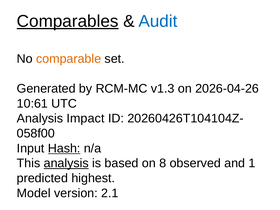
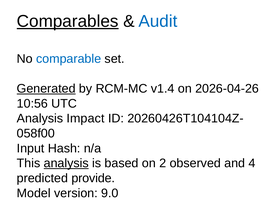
comparable colour: orange -> blue (69, 59)
Generated underline: none -> present (46, 89)
v1.3: v1.3 -> v1.4 (163, 89)
10:61: 10:61 -> 10:56 (32, 104)
Hash underline: present -> none (64, 148)
8: 8 -> 2 (163, 163)
1: 1 -> 4 (252, 163)
highest: highest -> provide (93, 178)
2.1: 2.1 -> 9.0 (110, 193)
